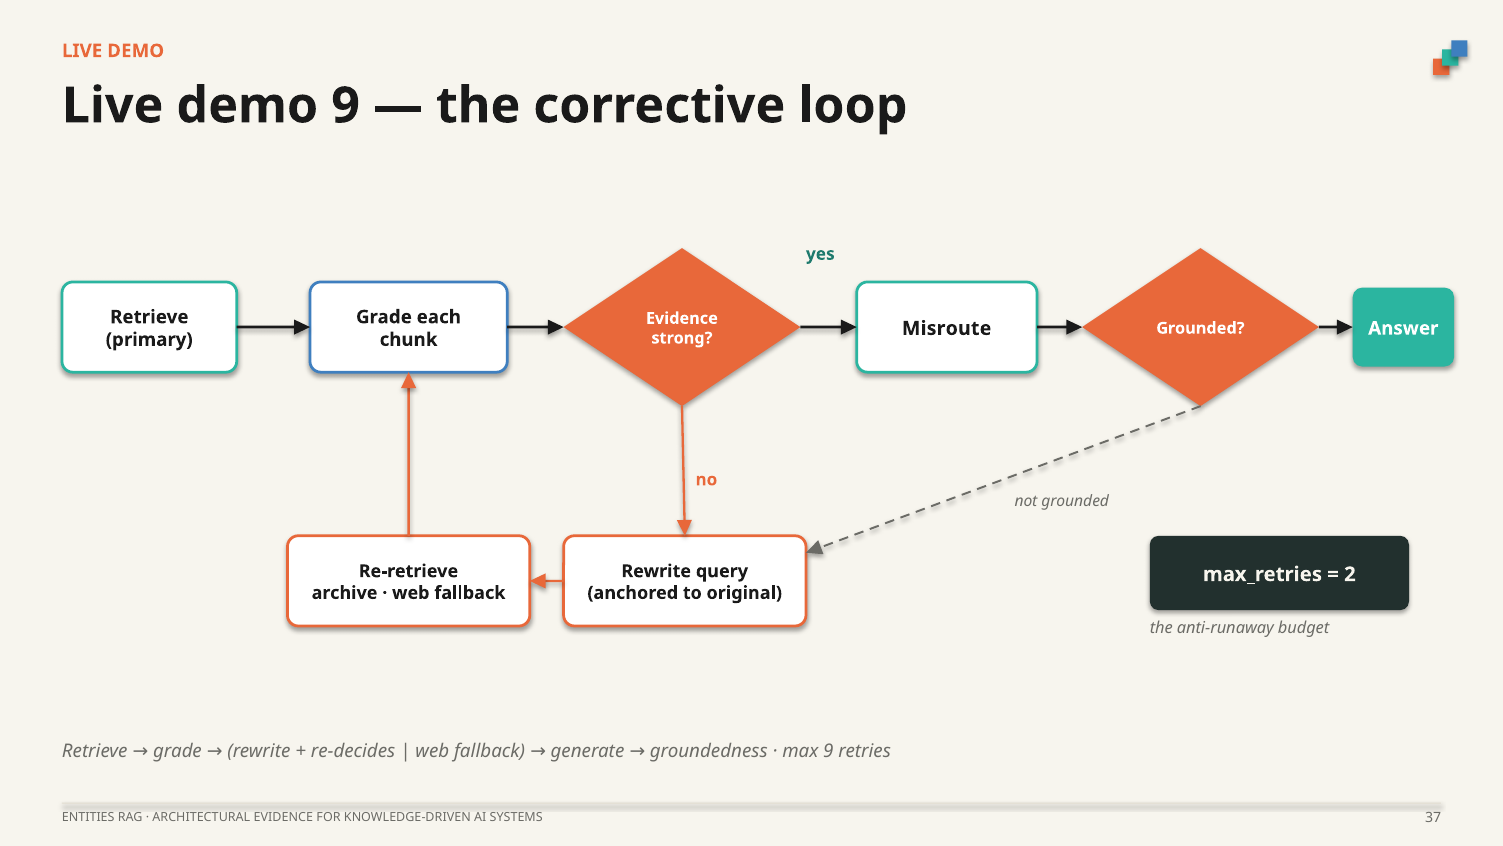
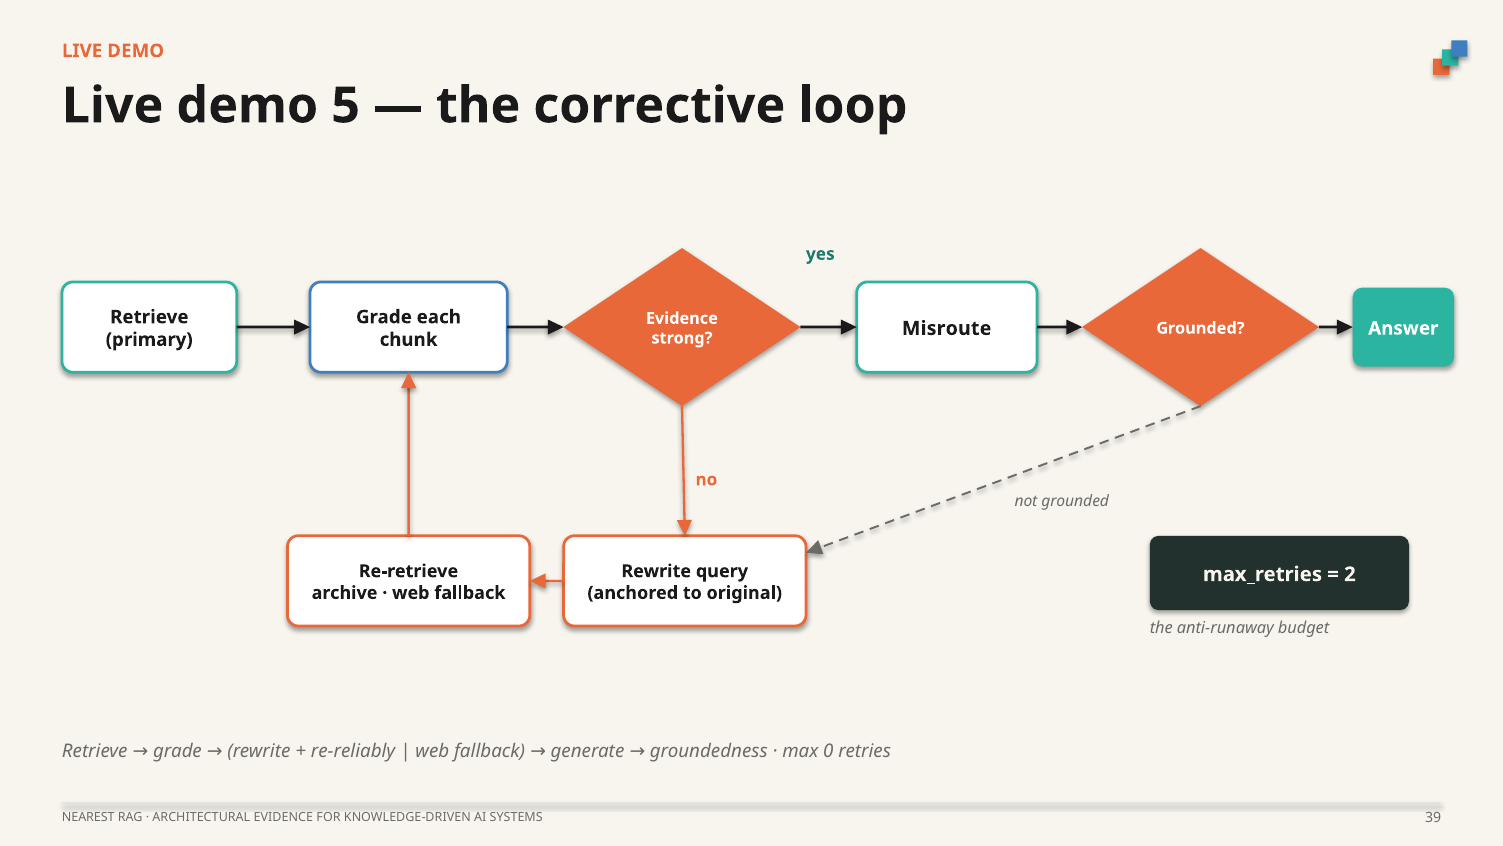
demo 9: 9 -> 5 (346, 106)
re-decides: re-decides -> re-reliably (353, 751)
max 9: 9 -> 0 (828, 751)
ENTITIES: ENTITIES -> NEAREST (88, 817)
37: 37 -> 39 (1433, 818)
